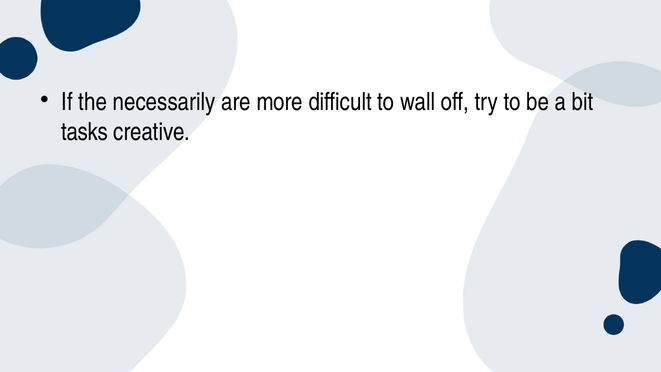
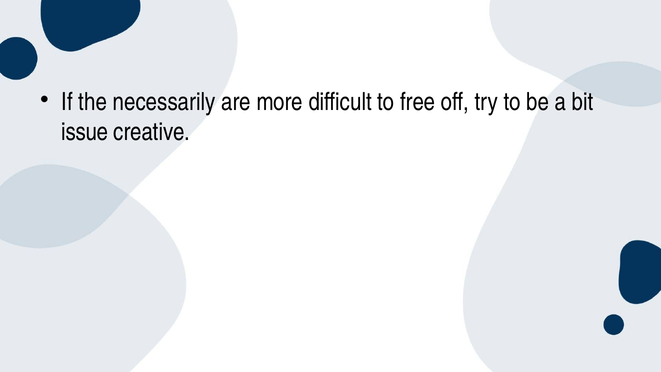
wall: wall -> free (418, 102)
tasks: tasks -> issue (85, 132)
